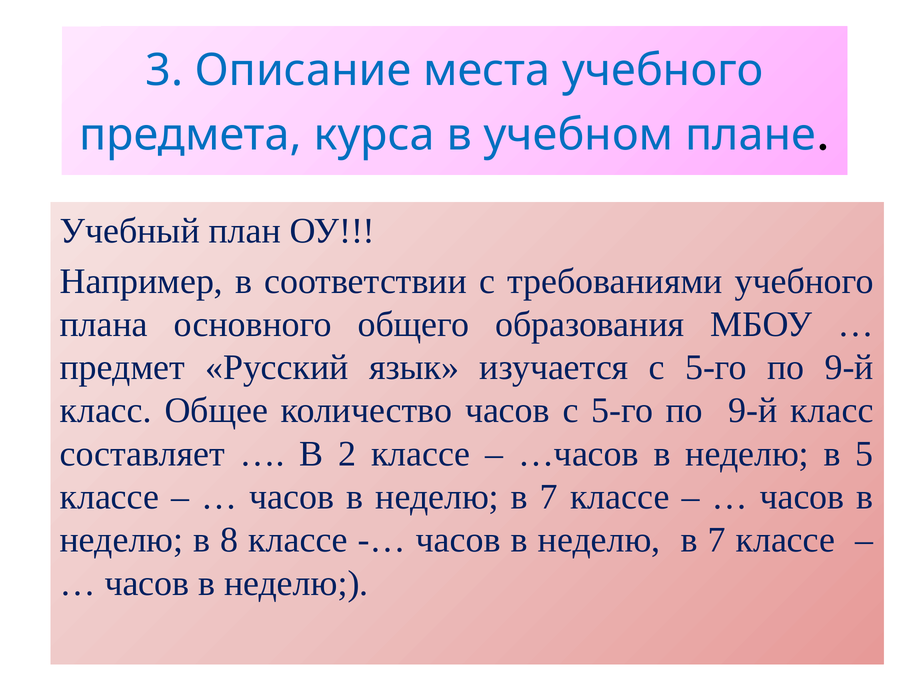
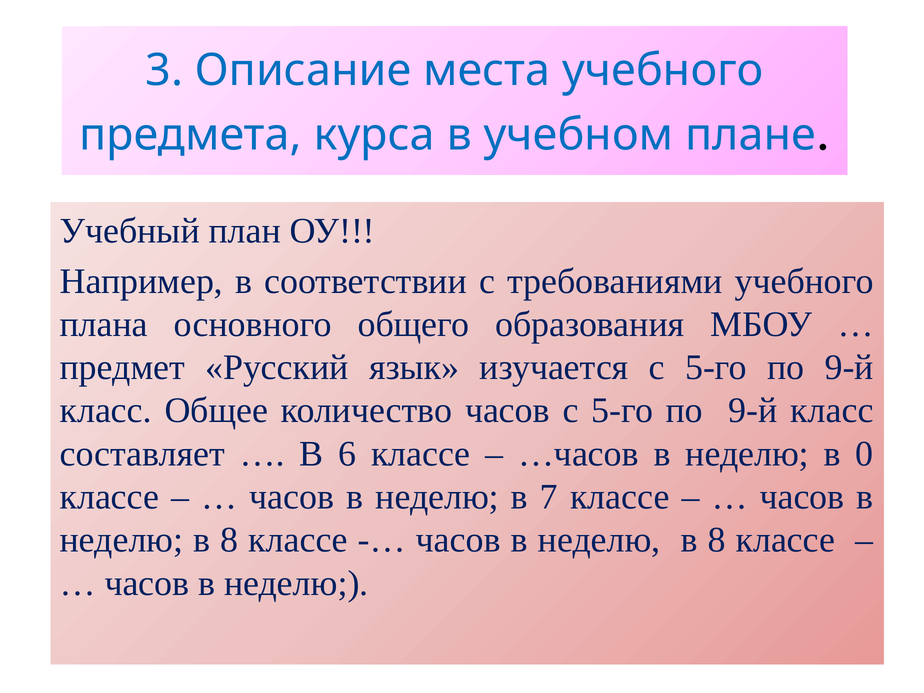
2: 2 -> 6 (347, 454)
5: 5 -> 0 (864, 454)
7: 7 -> 8 (717, 540)
